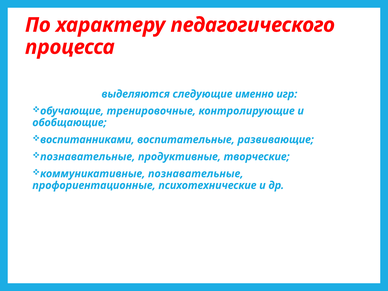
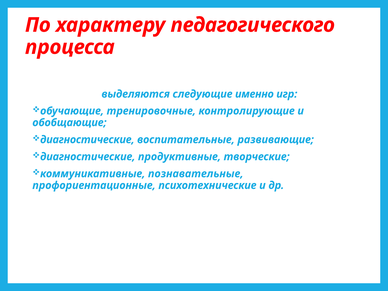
воспитанниками: воспитанниками -> диагностические (87, 140)
познавательные: познавательные -> диагностические (88, 157)
